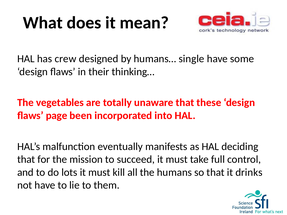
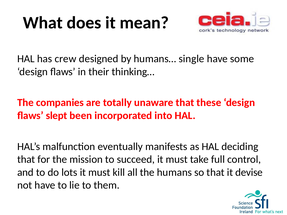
vegetables: vegetables -> companies (60, 103)
page: page -> slept (57, 116)
drinks: drinks -> devise (249, 172)
